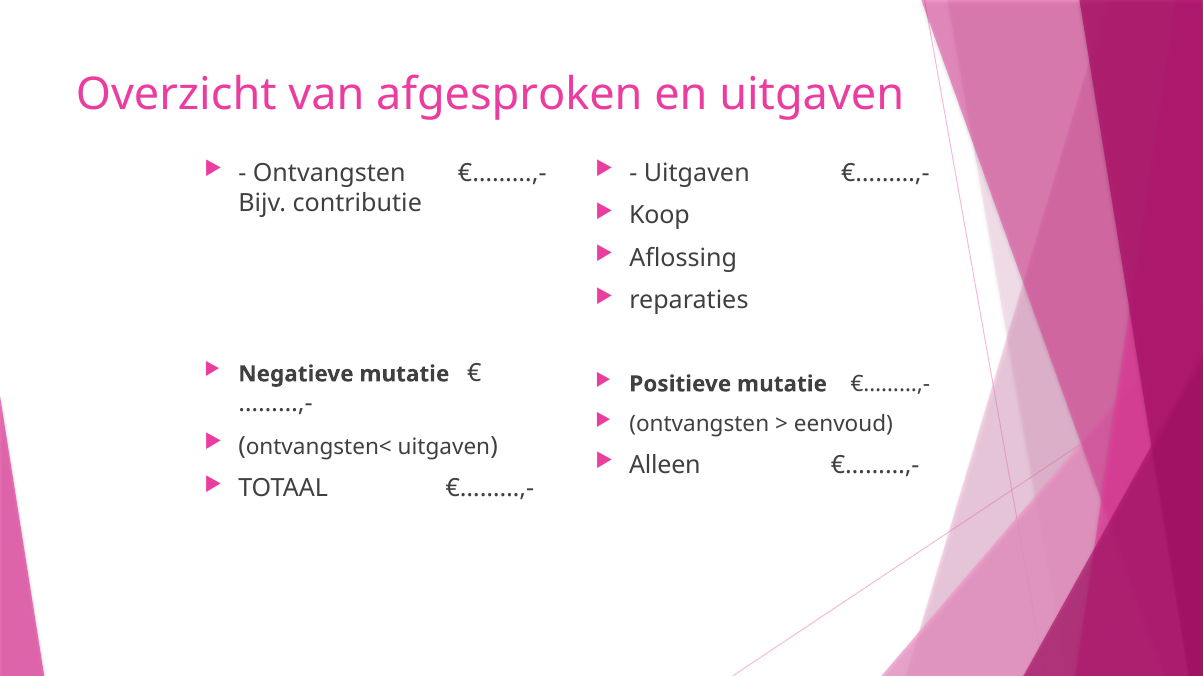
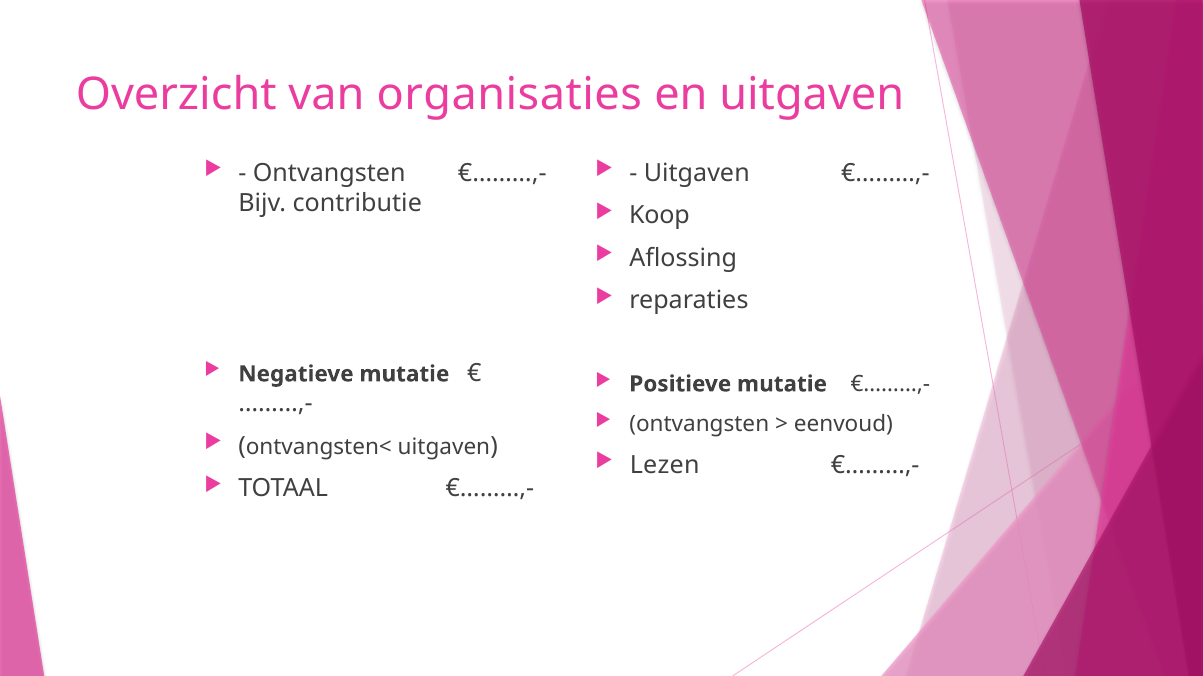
afgesproken: afgesproken -> organisaties (509, 95)
Alleen: Alleen -> Lezen (665, 465)
